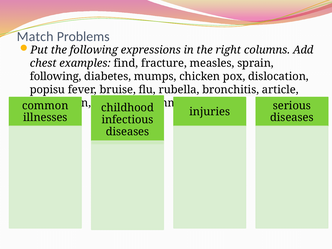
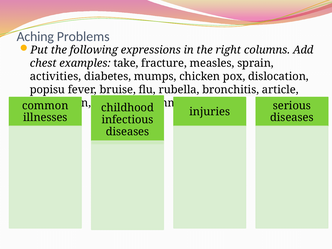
Match: Match -> Aching (35, 36)
find: find -> take (126, 63)
following: following -> activities (56, 76)
